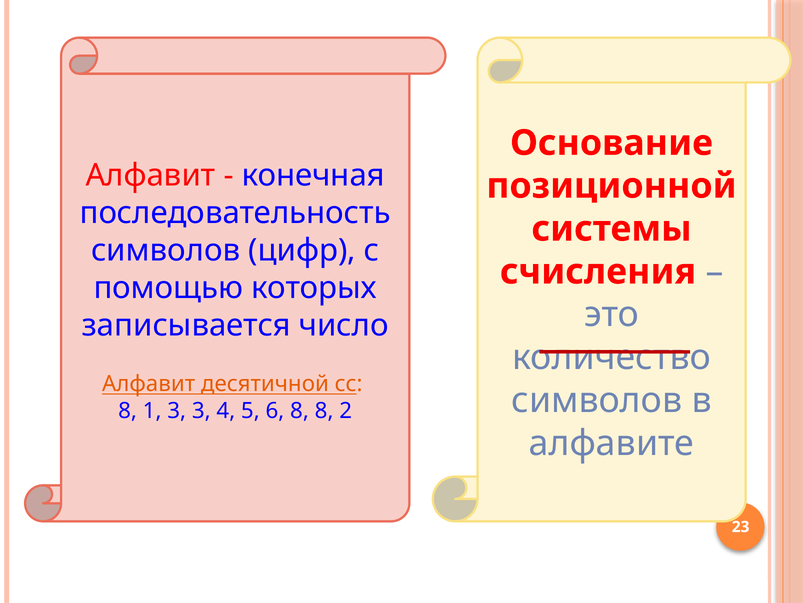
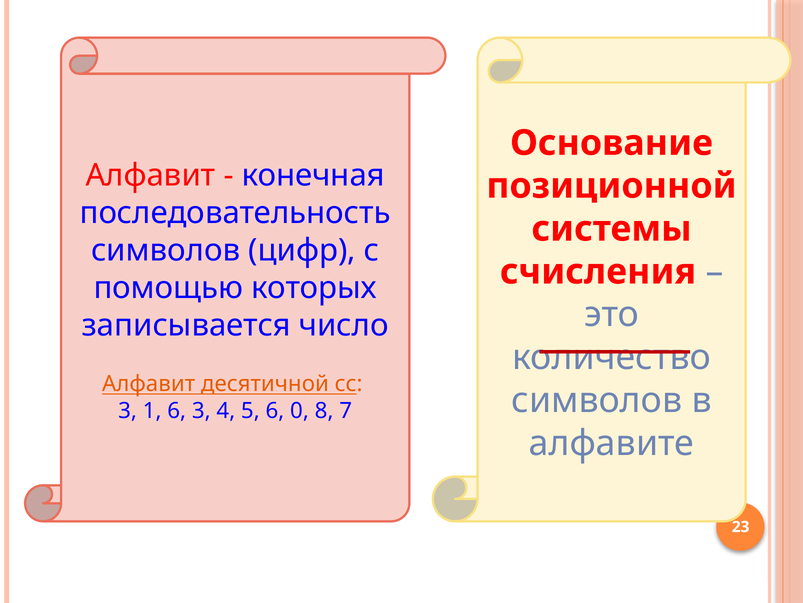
8: 8 -> 3 (128, 410)
1 3: 3 -> 6 (177, 410)
6 8: 8 -> 0 (300, 410)
2: 2 -> 7 (346, 410)
